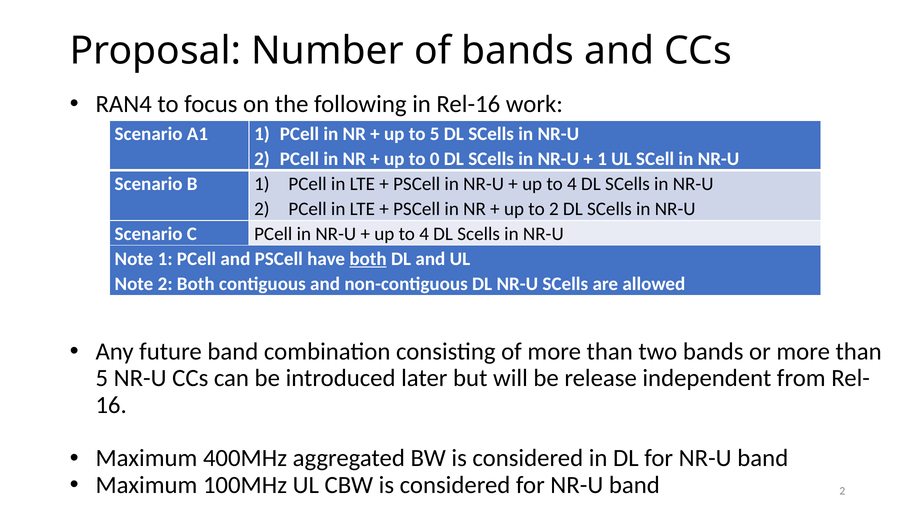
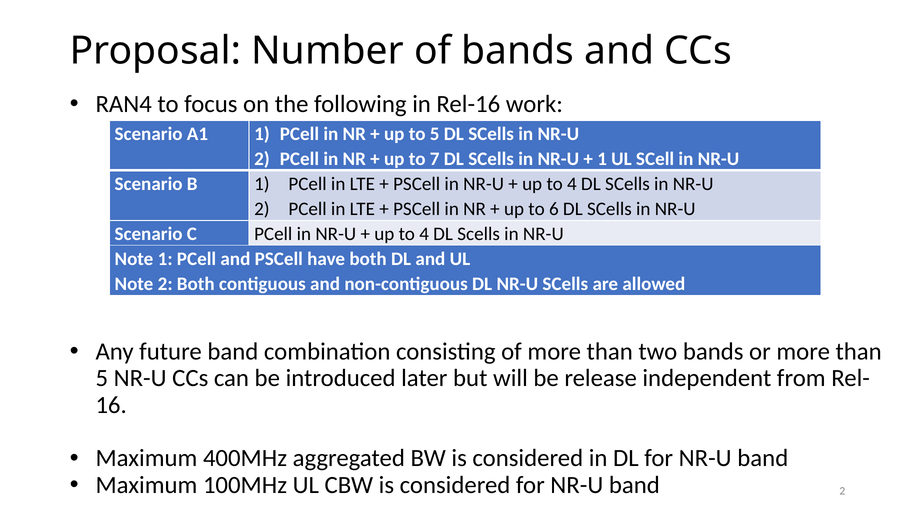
0: 0 -> 7 (435, 159)
to 2: 2 -> 6 (554, 209)
both underline: present -> none (368, 259)
